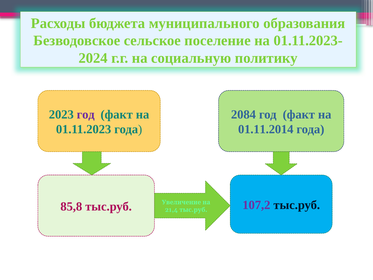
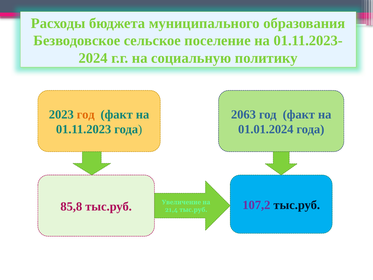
год colour: purple -> orange (86, 114)
2084: 2084 -> 2063 (243, 114)
01.11.2014: 01.11.2014 -> 01.01.2024 (266, 129)
